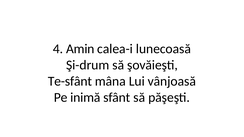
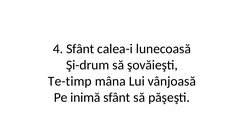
4 Amin: Amin -> Sfânt (80, 49)
Te-sfânt: Te-sfânt -> Te-timp (70, 81)
